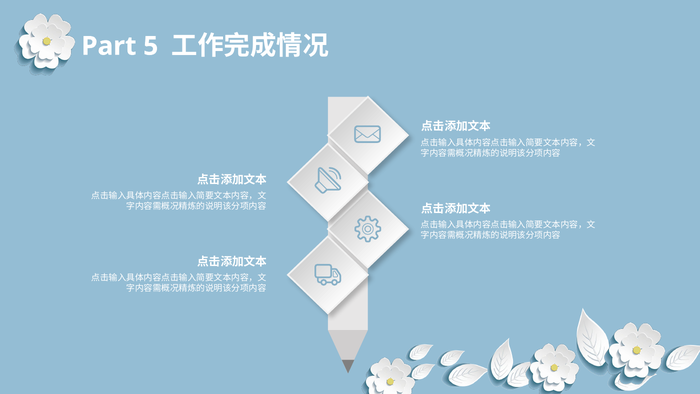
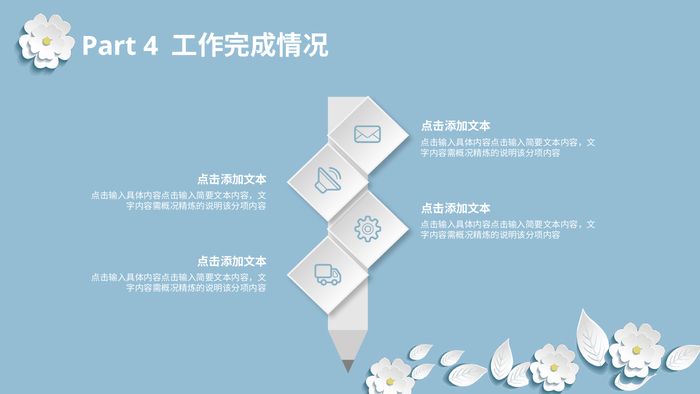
5: 5 -> 4 (151, 46)
